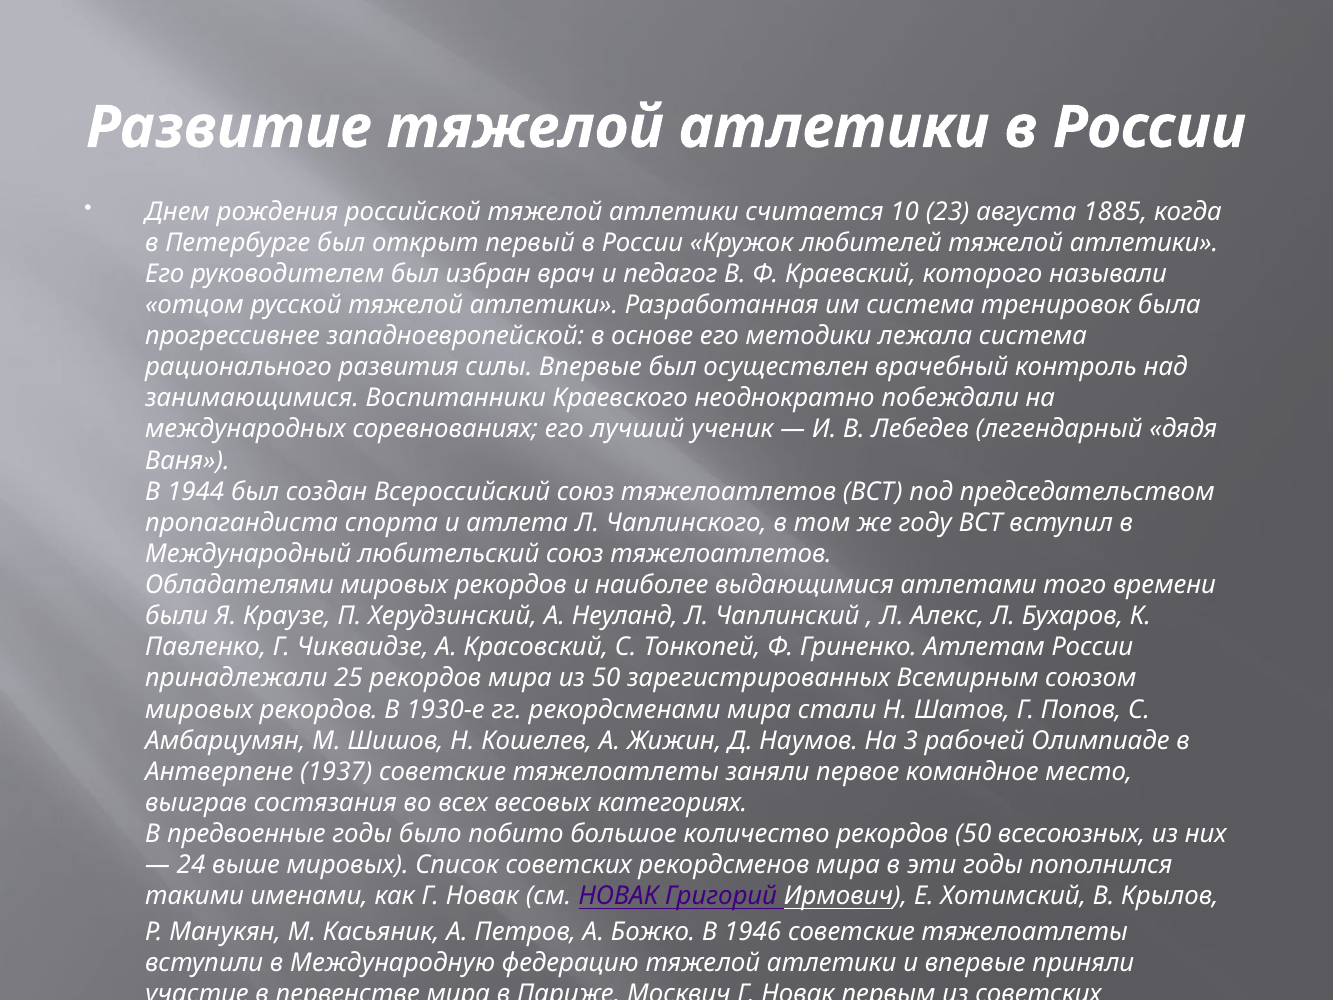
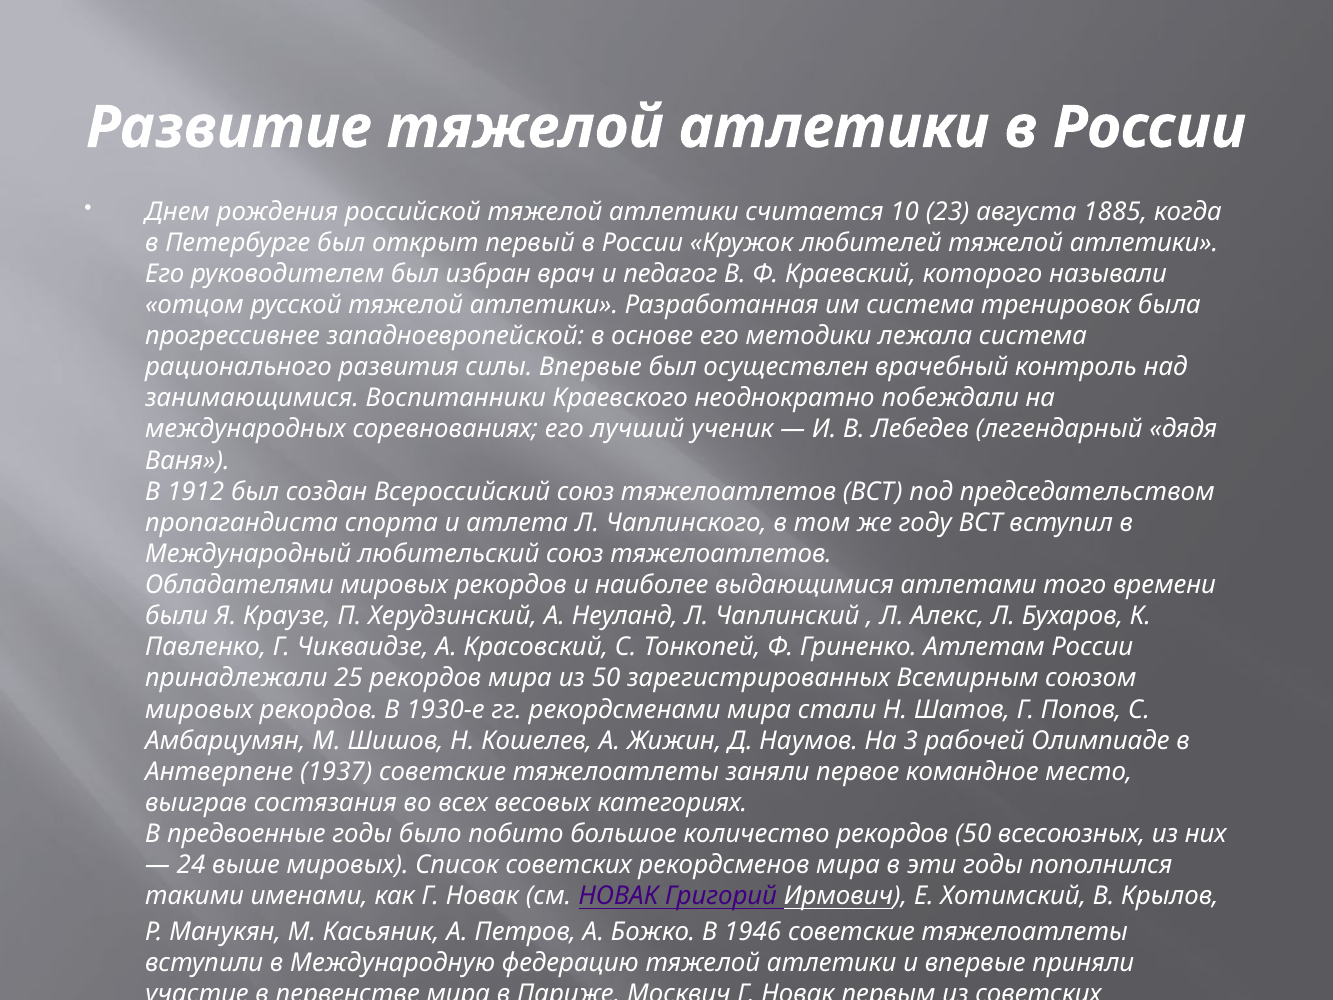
1944: 1944 -> 1912 (196, 491)
